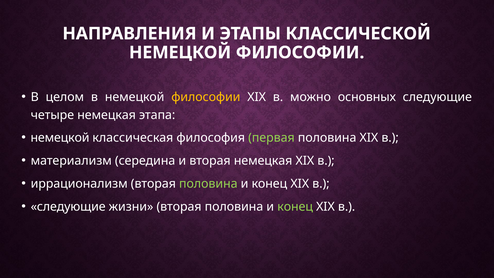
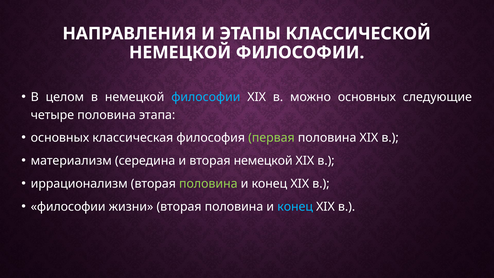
философии colour: yellow -> light blue (206, 97)
четыре немецкая: немецкая -> половина (107, 115)
немецкой: немецкой -> основных (60, 138)
вторая немецкая: немецкая -> немецкой (263, 161)
следующие: следующие -> философии (68, 207)
конец colour: light green -> light blue (295, 207)
